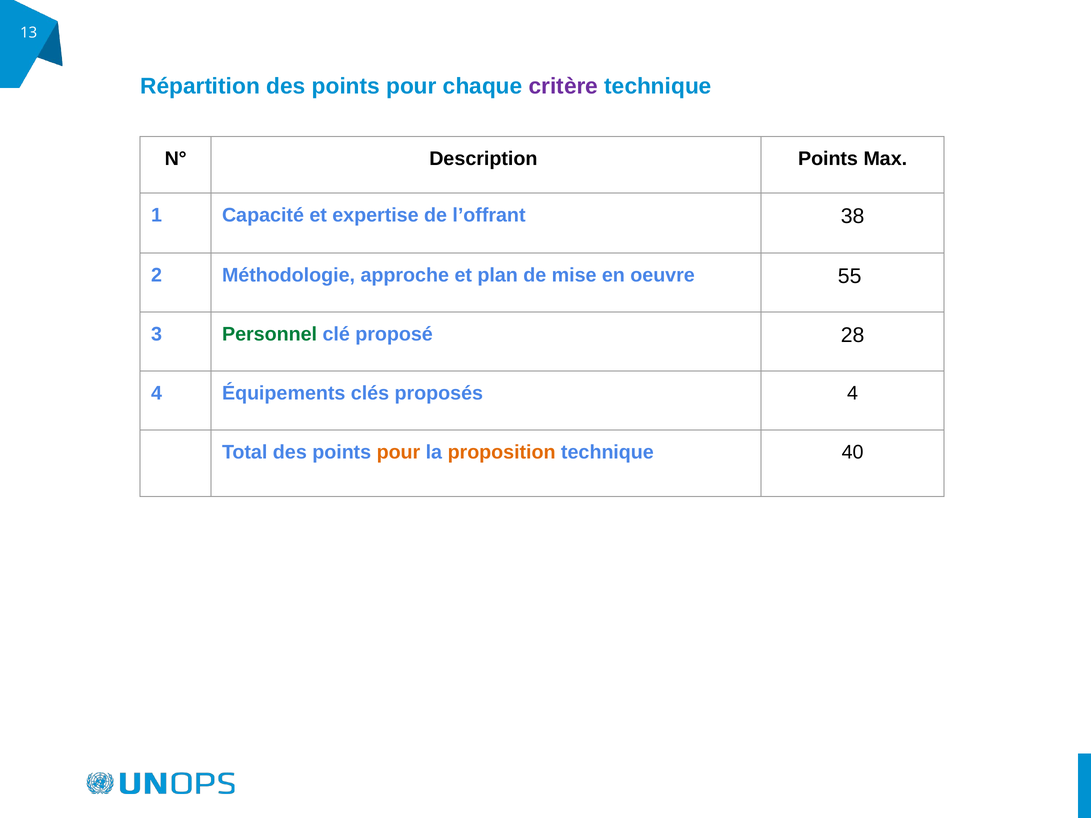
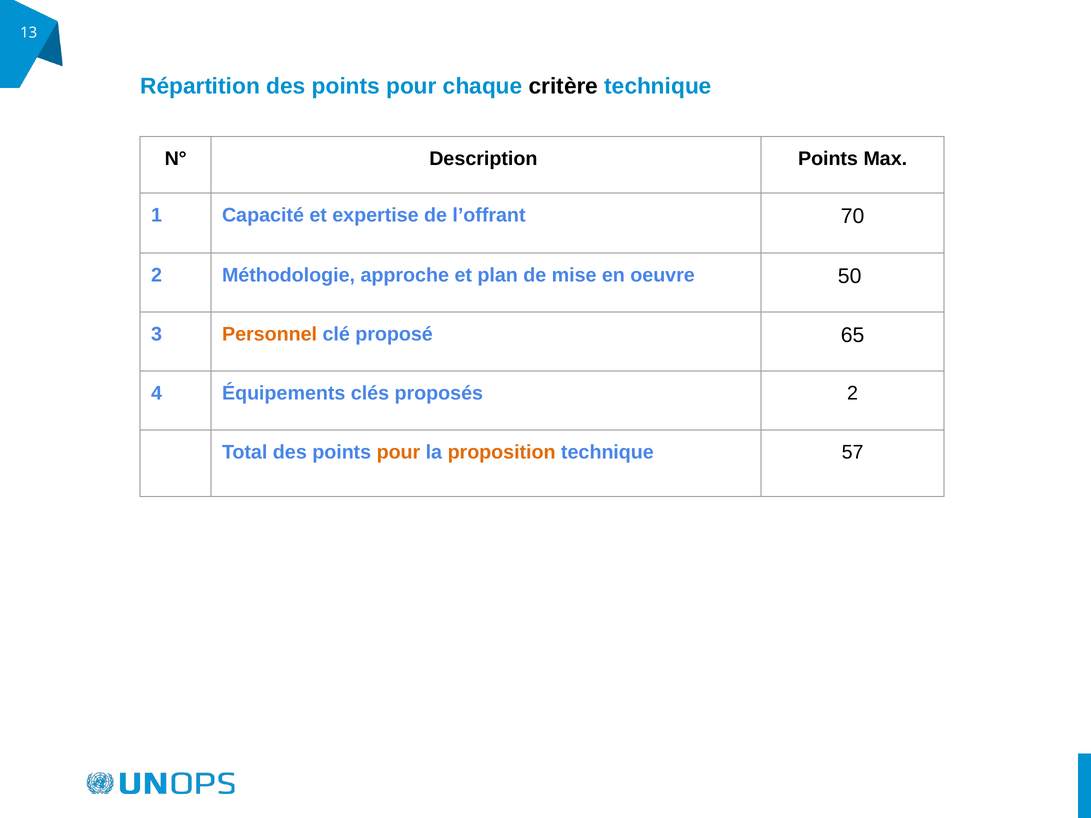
critère colour: purple -> black (563, 86)
38: 38 -> 70 (853, 216)
55: 55 -> 50 (850, 276)
Personnel colour: green -> orange (270, 334)
28: 28 -> 65 (853, 335)
proposés 4: 4 -> 2 (853, 393)
40: 40 -> 57 (853, 452)
